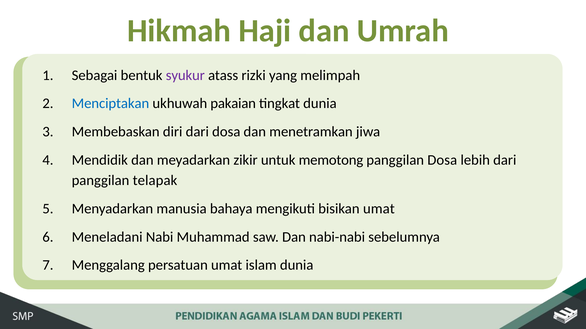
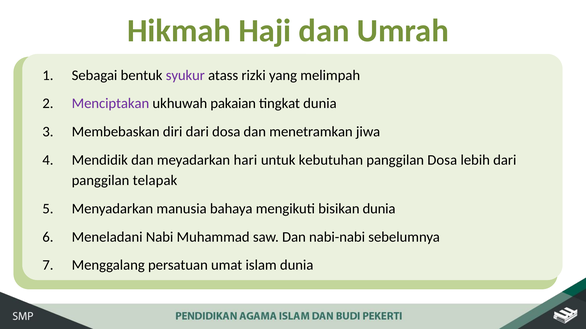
Menciptakan colour: blue -> purple (110, 104)
zikir: zikir -> hari (245, 160)
memotong: memotong -> kebutuhan (331, 160)
bisikan umat: umat -> dunia (379, 209)
